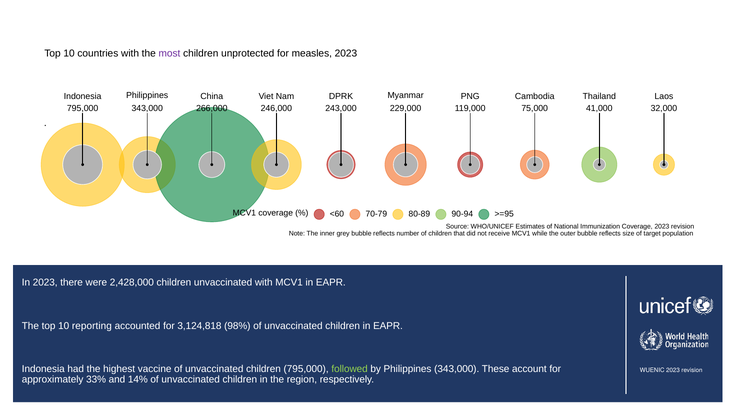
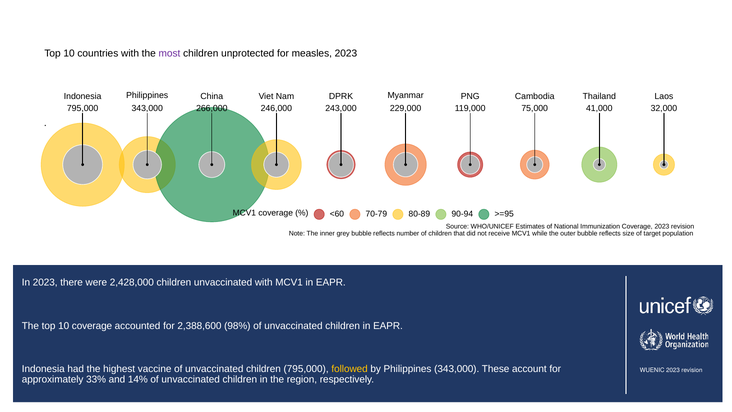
10 reporting: reporting -> coverage (92, 326)
3,124,818: 3,124,818 -> 2,388,600 (199, 326)
followed colour: light green -> yellow (350, 369)
